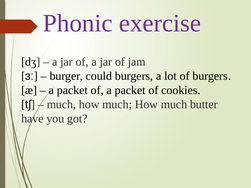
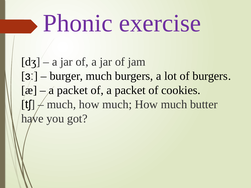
burger could: could -> much (99, 76)
